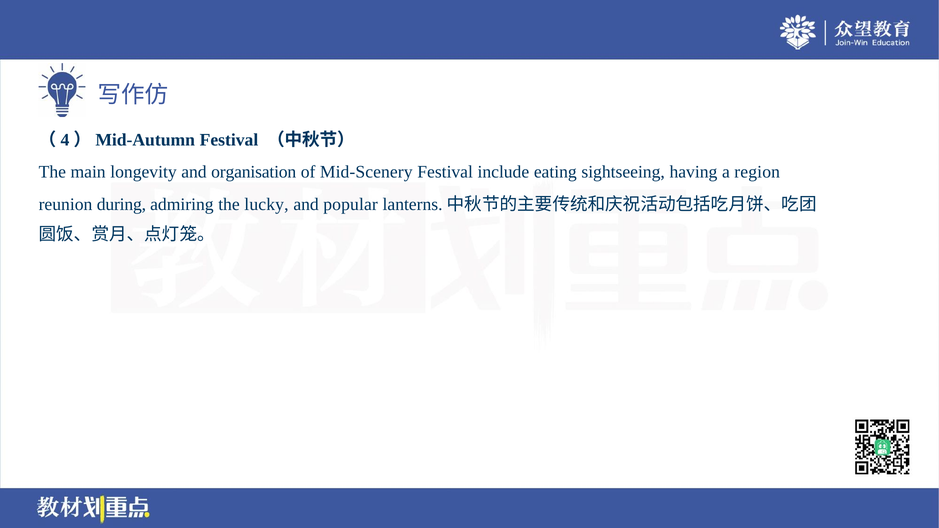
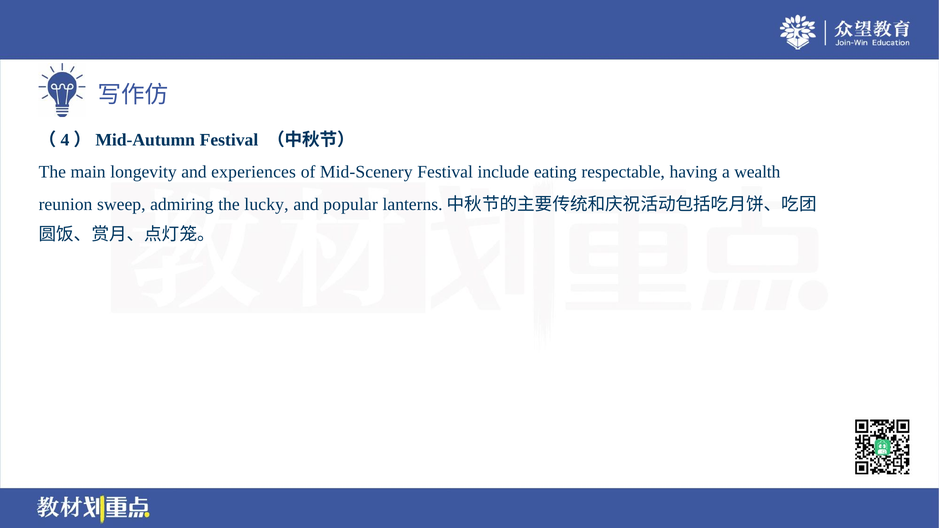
organisation: organisation -> experiences (254, 172)
sightseeing: sightseeing -> respectable (623, 172)
region: region -> wealth (757, 172)
during: during -> sweep (121, 204)
